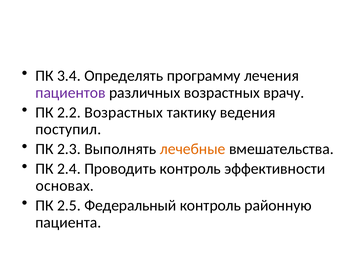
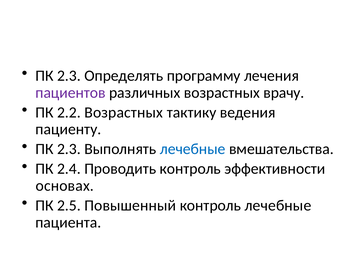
3.4: 3.4 -> 2.3 (69, 76)
поступил: поступил -> пациенту (68, 129)
лечебные colour: orange -> blue (193, 149)
Федеральный: Федеральный -> Повышенный (130, 206)
контроль районную: районную -> лечебные (278, 206)
